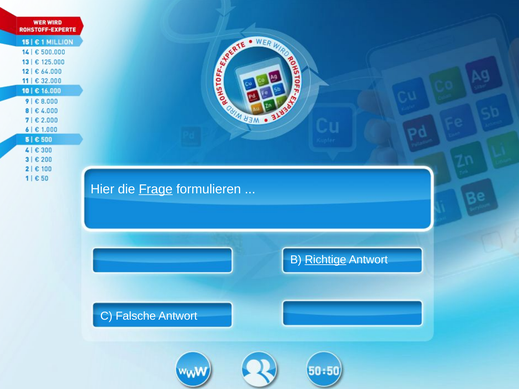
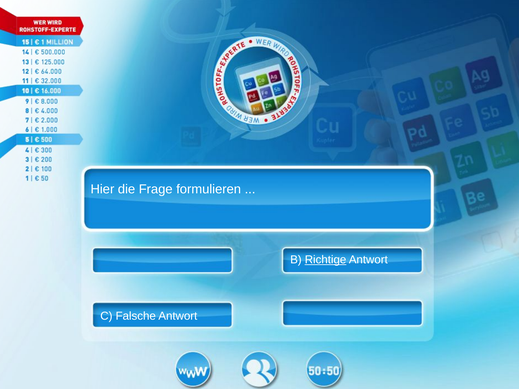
Frage underline: present -> none (156, 189)
